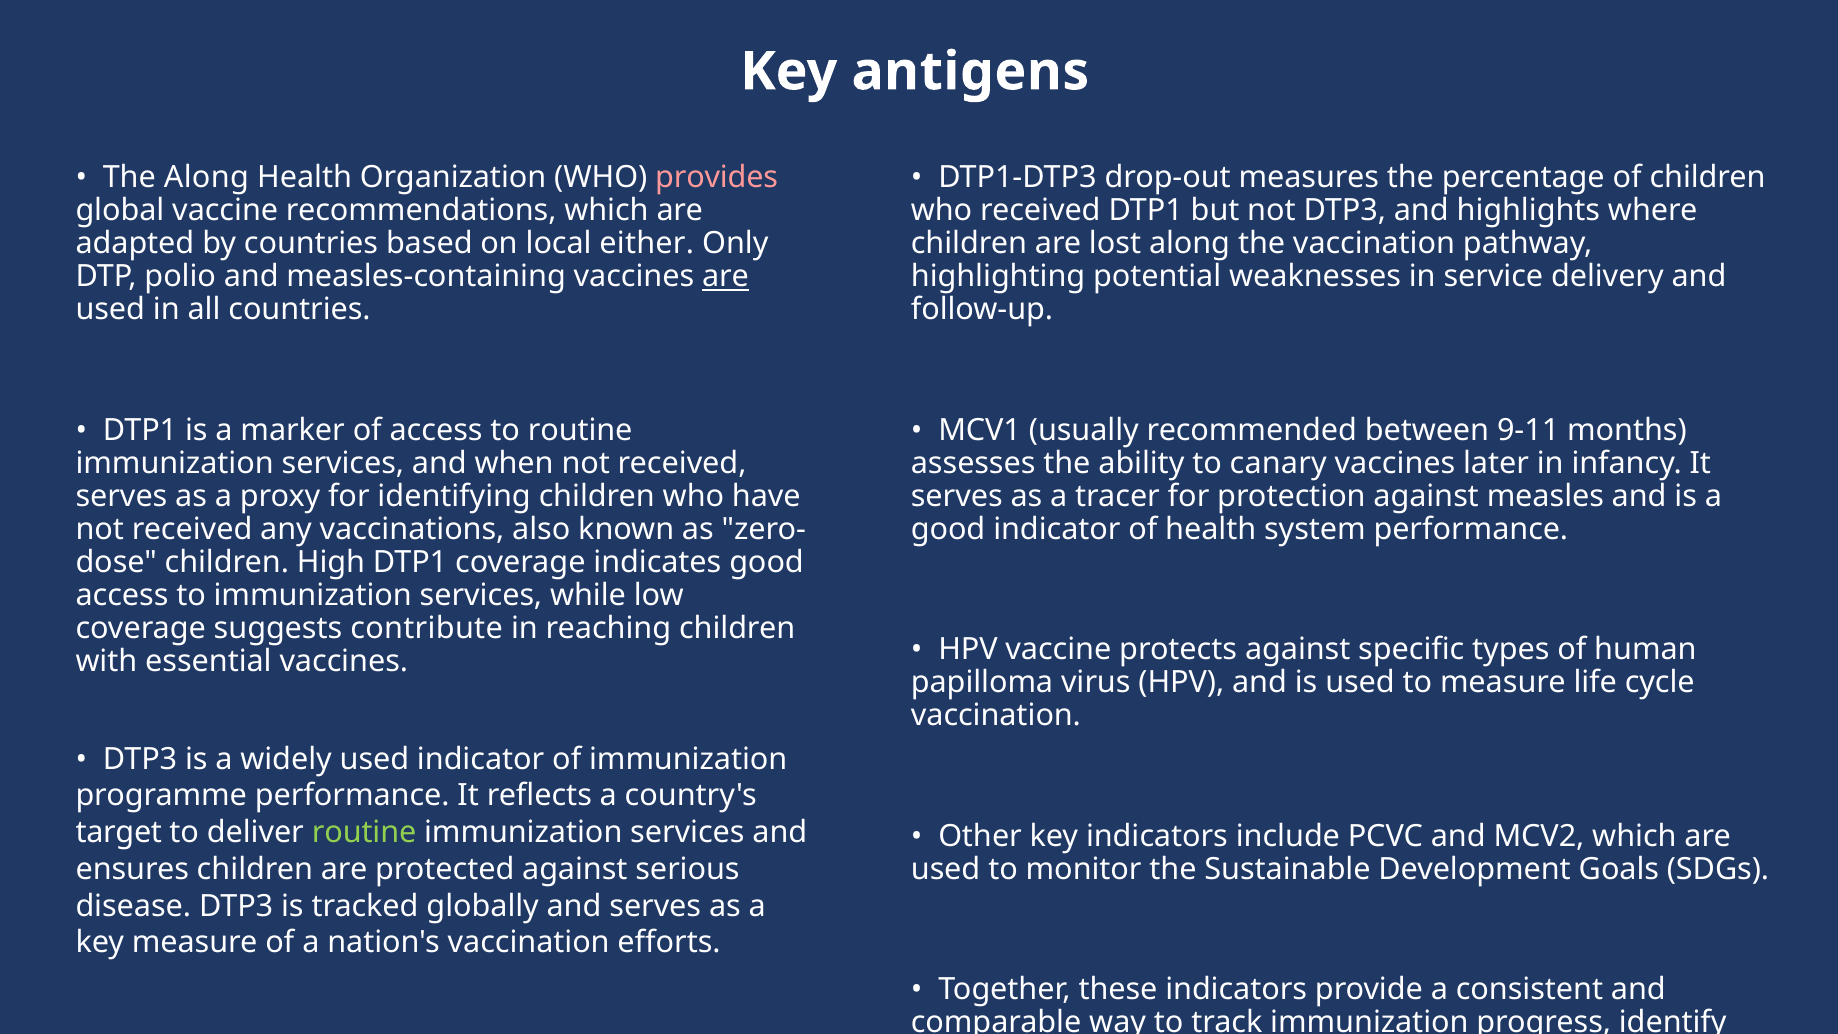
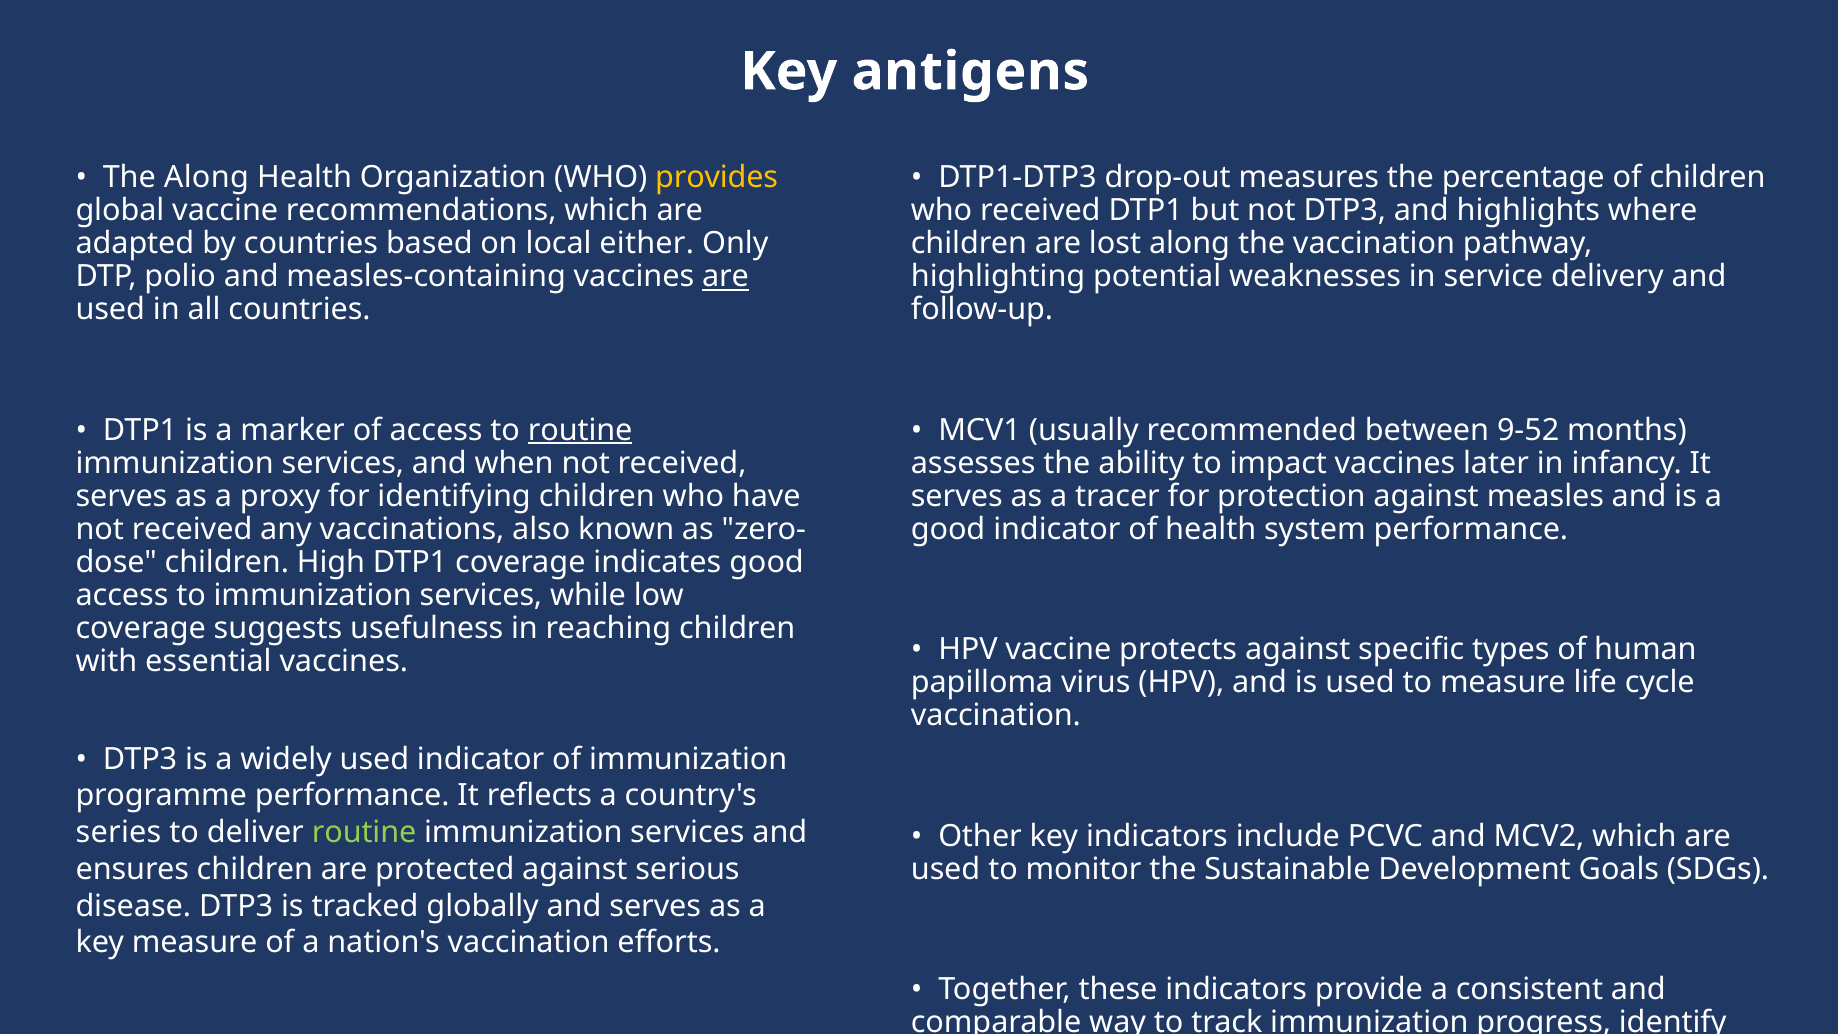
provides colour: pink -> yellow (717, 178)
routine underline: none -> present (580, 430)
9-11: 9-11 -> 9-52 (1528, 430)
canary: canary -> impact (1278, 463)
contribute: contribute -> usefulness (427, 628)
target: target -> series (118, 832)
